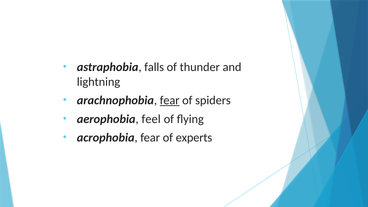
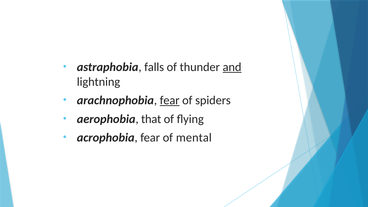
and underline: none -> present (232, 67)
feel: feel -> that (151, 119)
experts: experts -> mental (194, 138)
